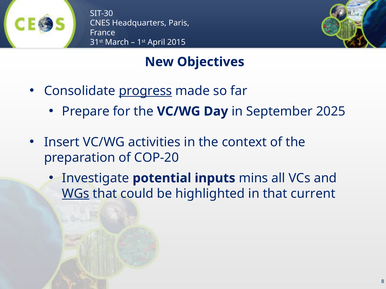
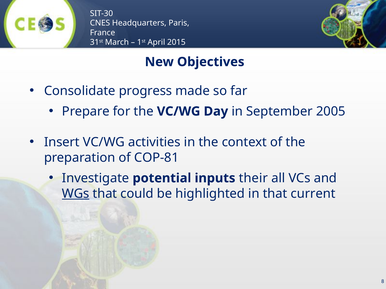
progress underline: present -> none (145, 91)
2025: 2025 -> 2005 (331, 112)
COP-20: COP-20 -> COP-81 (157, 158)
mins: mins -> their (253, 178)
